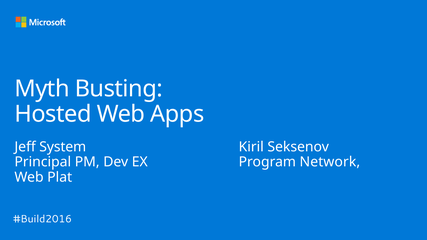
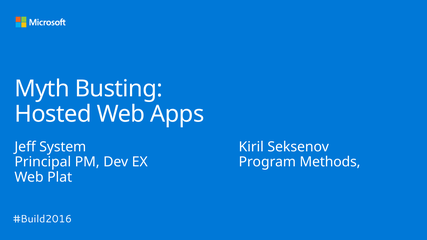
Network: Network -> Methods (330, 162)
